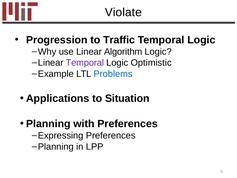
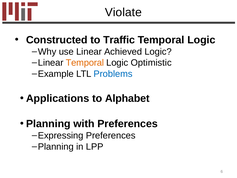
Progression: Progression -> Constructed (57, 40)
Algorithm: Algorithm -> Achieved (123, 52)
Temporal colour: purple -> orange (85, 63)
Situation: Situation -> Alphabet (127, 98)
